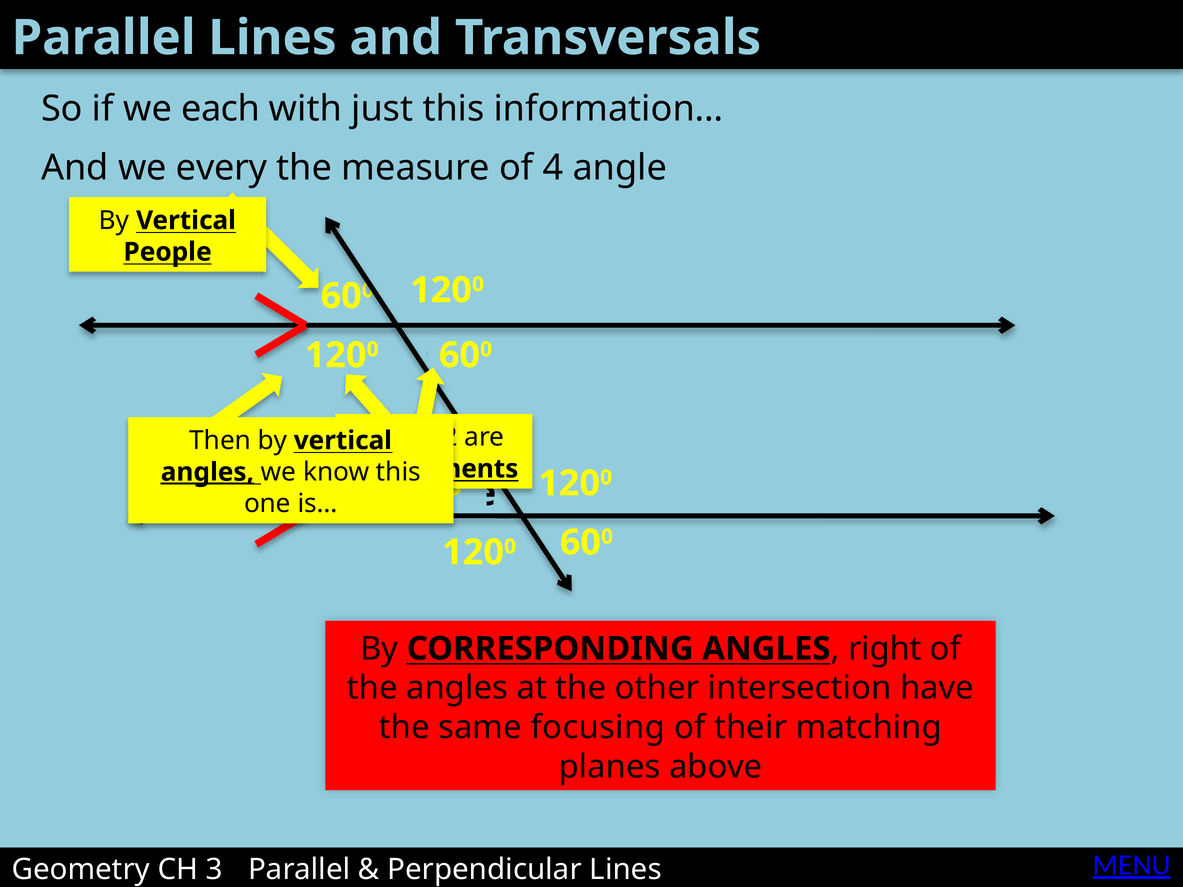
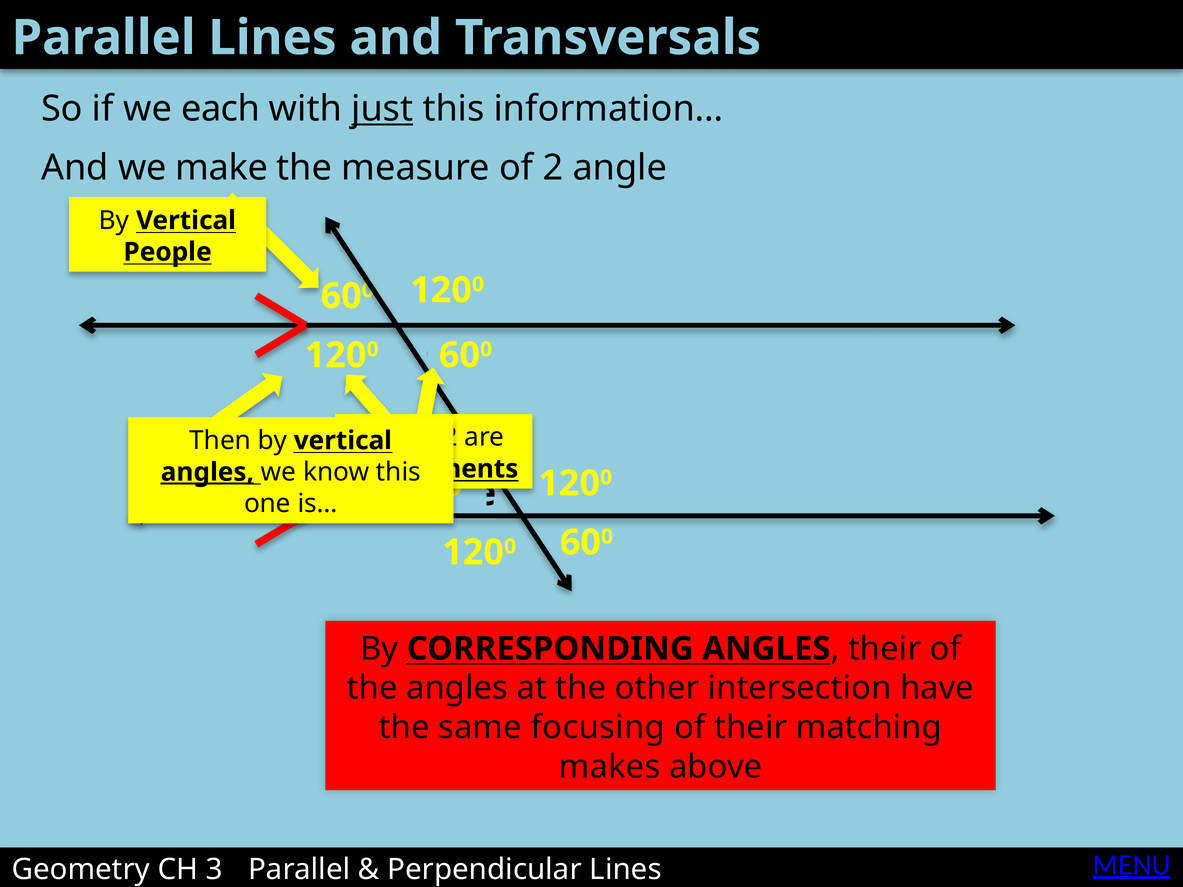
just underline: none -> present (382, 109)
every: every -> make (222, 168)
of 4: 4 -> 2 (553, 168)
right: right -> their (885, 649)
planes: planes -> makes (609, 767)
